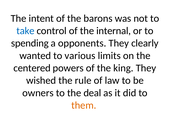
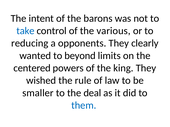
internal: internal -> various (113, 31)
spending: spending -> reducing (30, 43)
various: various -> beyond (80, 56)
owners: owners -> smaller (38, 93)
them colour: orange -> blue (84, 106)
